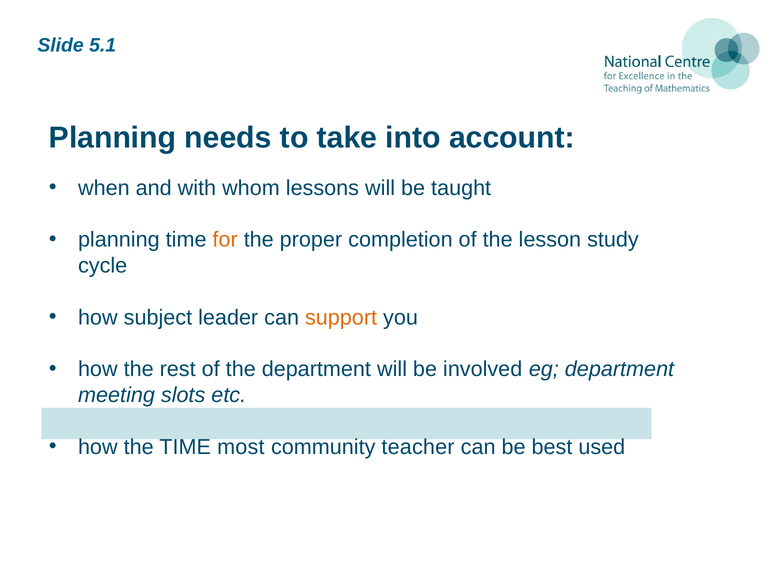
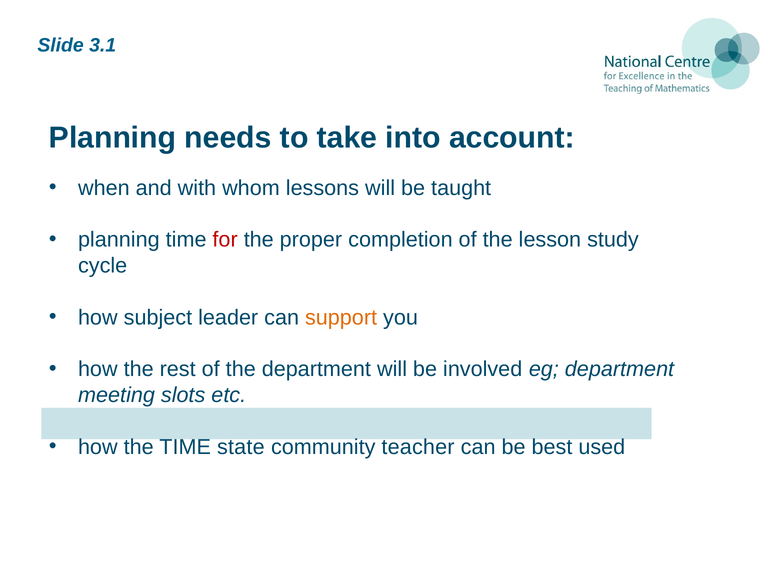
5.1: 5.1 -> 3.1 (103, 45)
for colour: orange -> red (225, 240)
most: most -> state (241, 447)
